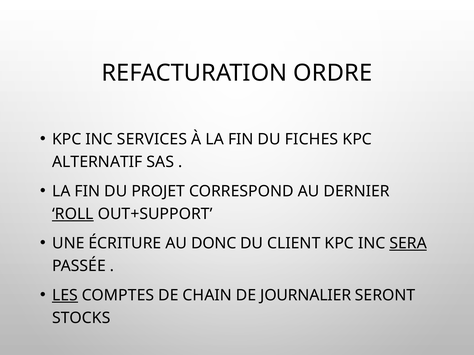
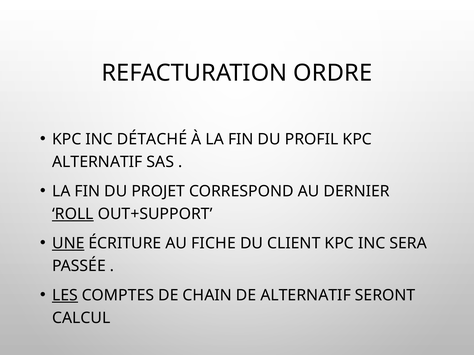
SERVICES: SERVICES -> DÉTACHÉ (152, 139)
FICHES: FICHES -> PROFIL (312, 139)
UNE underline: none -> present (68, 244)
DONC: DONC -> FICHE (214, 244)
SERA underline: present -> none (408, 244)
DE JOURNALIER: JOURNALIER -> ALTERNATIF (306, 296)
STOCKS: STOCKS -> CALCUL (81, 318)
